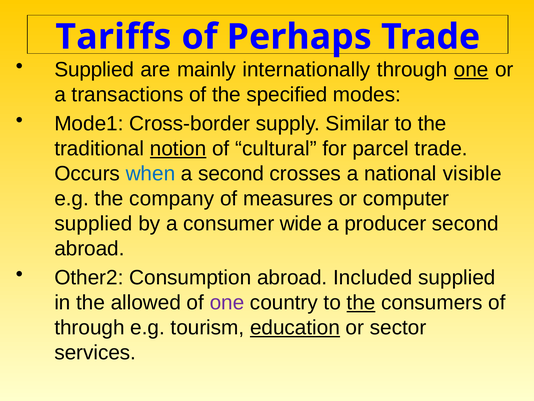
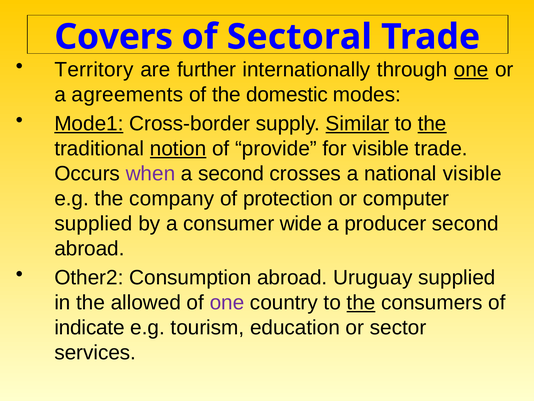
Tariffs: Tariffs -> Covers (114, 37)
Perhaps: Perhaps -> Sectoral (299, 37)
Supplied: Supplied -> Territory (94, 70)
mainly: mainly -> further (207, 70)
transactions: transactions -> agreements (127, 95)
specified: specified -> domestic (287, 95)
Mode1 underline: none -> present (89, 124)
Similar underline: none -> present (357, 124)
the underline: none -> present (432, 124)
cultural: cultural -> provide (276, 149)
for parcel: parcel -> visible (381, 149)
when colour: blue -> purple (150, 174)
measures: measures -> protection (288, 198)
Included: Included -> Uruguay (373, 277)
through: through -> indicate (90, 327)
education underline: present -> none (295, 327)
